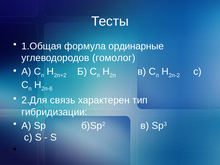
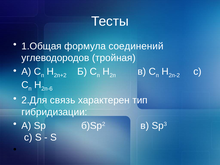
ординарные: ординарные -> соединений (136, 46)
гомолог: гомолог -> тройная (114, 58)
